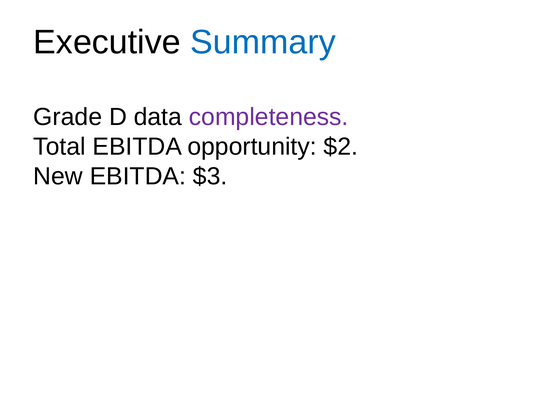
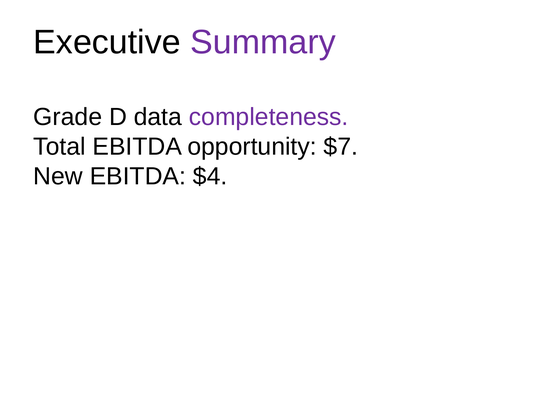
Summary colour: blue -> purple (263, 42)
$2: $2 -> $7 (341, 147)
$3: $3 -> $4 (210, 176)
